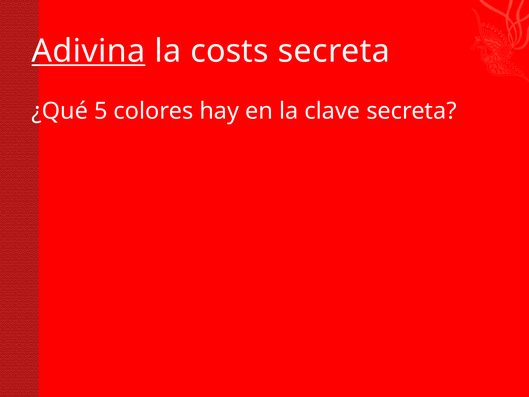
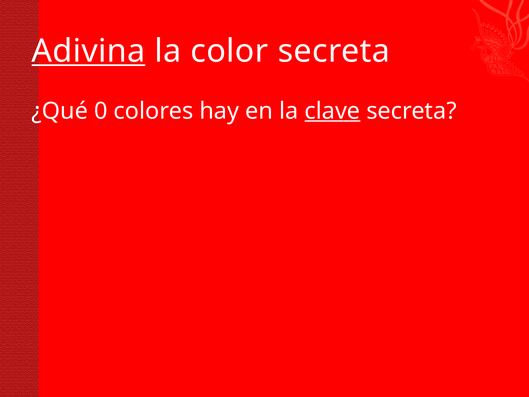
costs: costs -> color (229, 51)
5: 5 -> 0 (101, 111)
clave underline: none -> present (332, 111)
